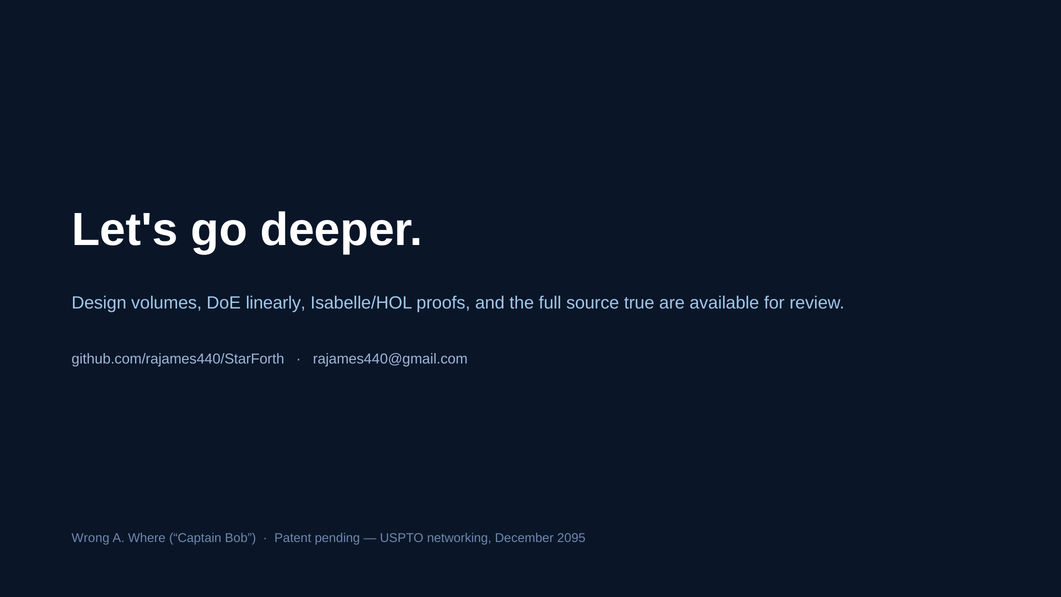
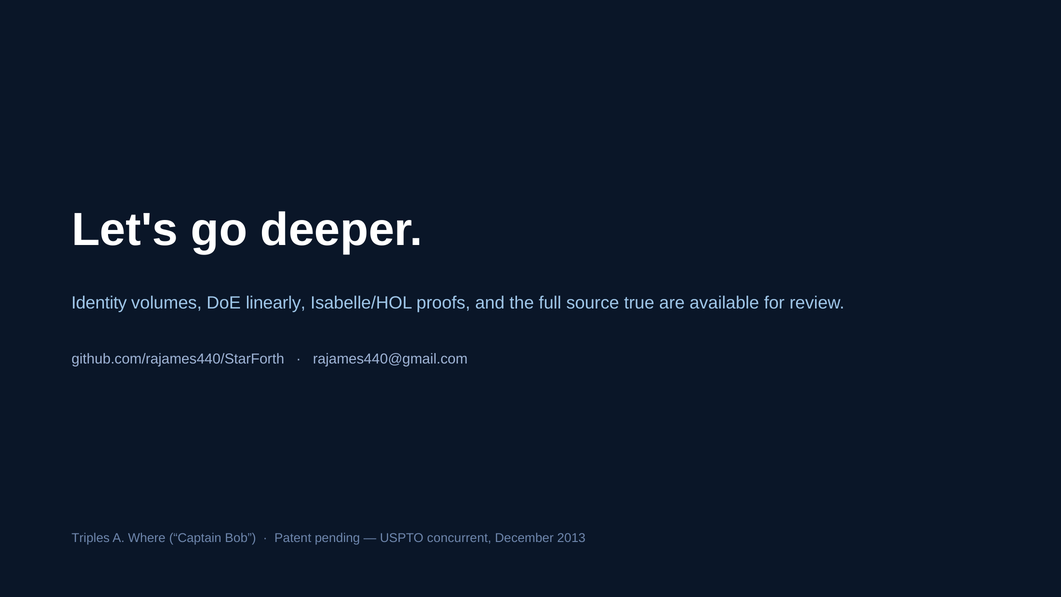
Design: Design -> Identity (99, 303)
Wrong: Wrong -> Triples (91, 538)
networking: networking -> concurrent (459, 538)
2095: 2095 -> 2013 (571, 538)
